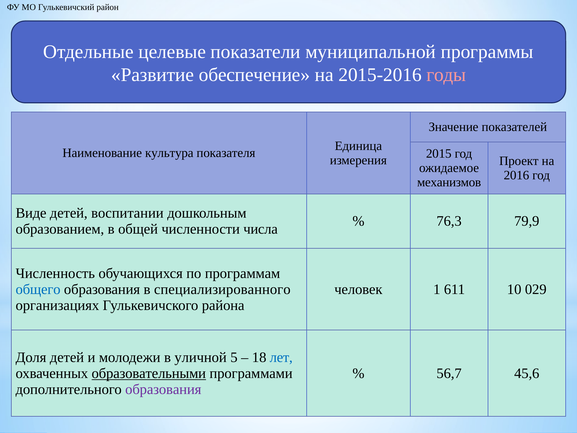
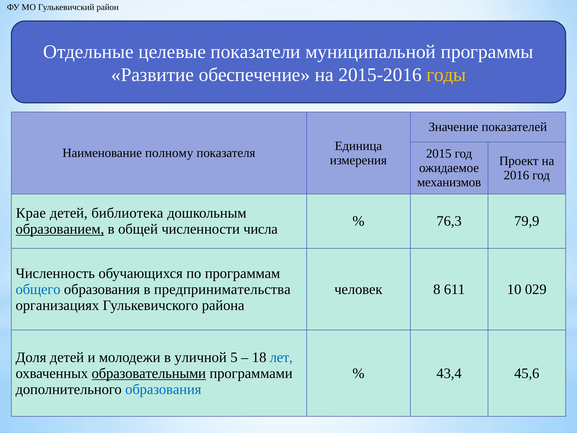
годы colour: pink -> yellow (446, 75)
культура: культура -> полному (169, 153)
Виде: Виде -> Крае (31, 213)
воспитании: воспитании -> библиотека (127, 213)
образованием underline: none -> present (60, 229)
специализированного: специализированного -> предпринимательства (222, 289)
1: 1 -> 8 (437, 289)
56,7: 56,7 -> 43,4 (449, 373)
образования colour: purple -> blue (163, 389)
